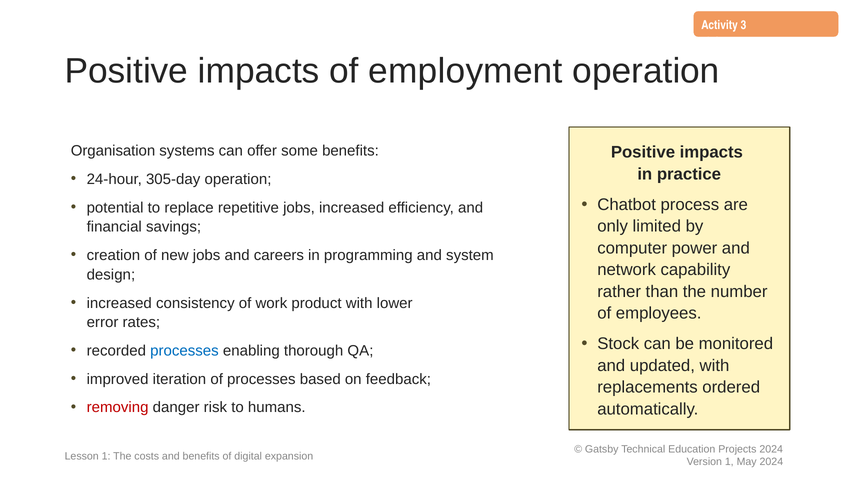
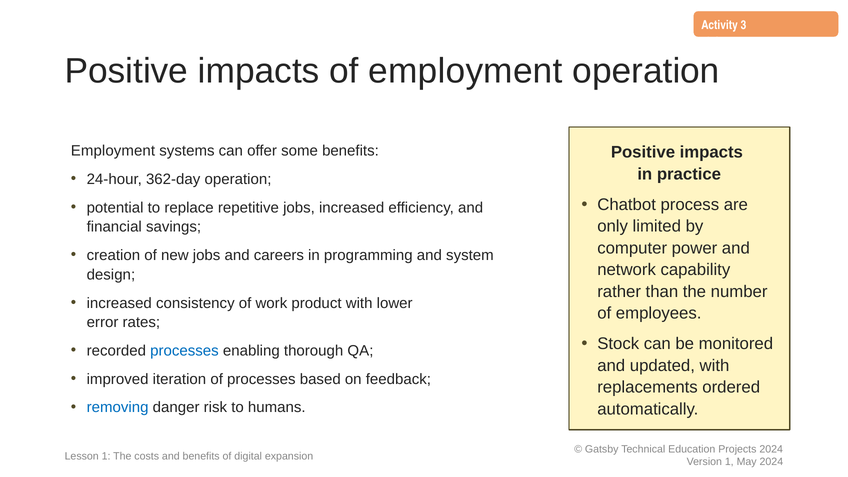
Organisation: Organisation -> Employment (113, 151)
305-day: 305-day -> 362-day (173, 179)
removing colour: red -> blue (118, 407)
